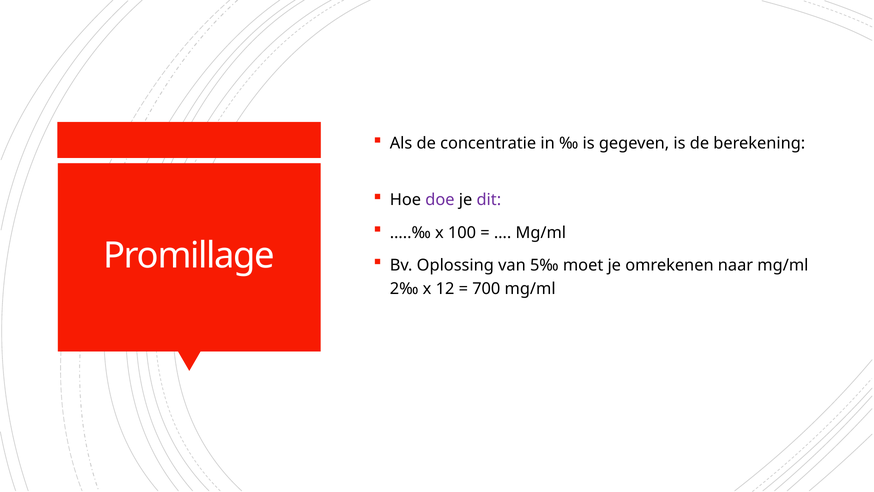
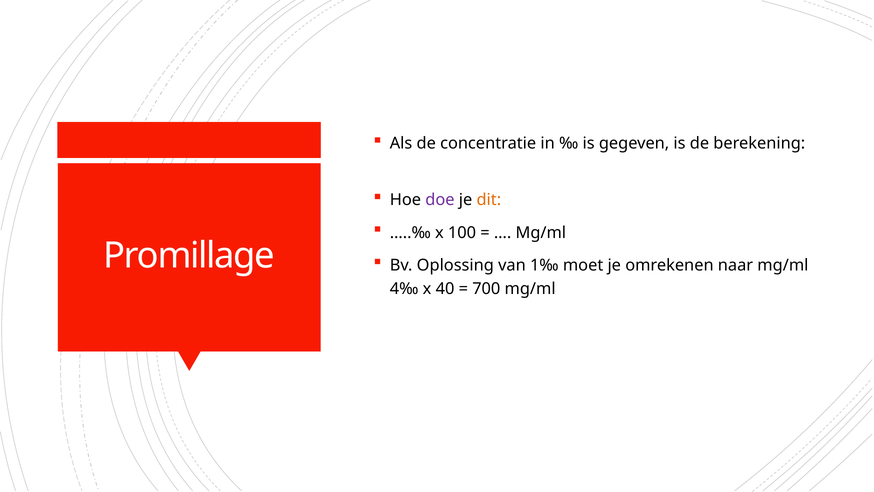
dit colour: purple -> orange (489, 200)
5‰: 5‰ -> 1‰ (544, 265)
2‰: 2‰ -> 4‰ (404, 289)
12: 12 -> 40 (445, 289)
